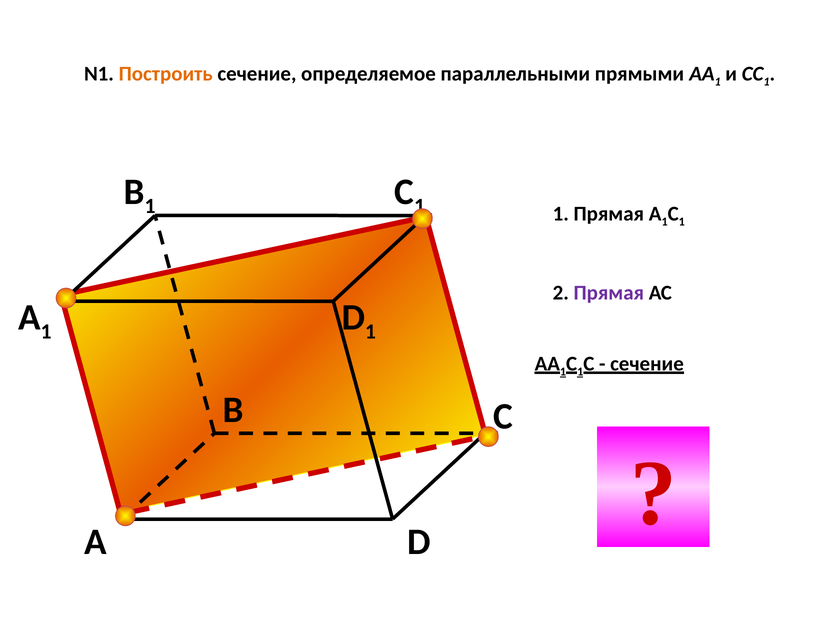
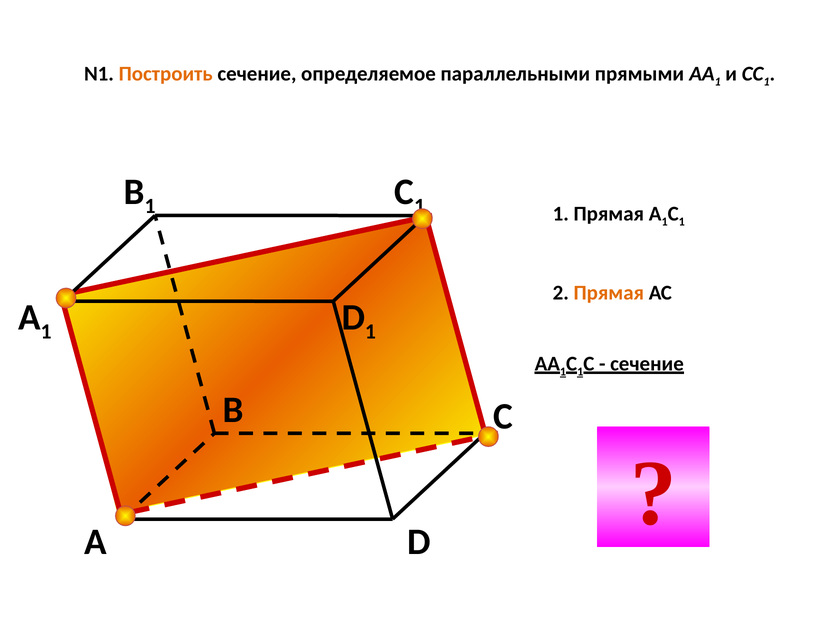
Прямая colour: purple -> orange (609, 293)
